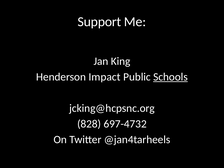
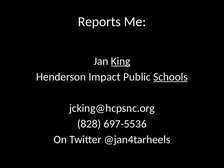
Support: Support -> Reports (99, 22)
King underline: none -> present (121, 61)
697-4732: 697-4732 -> 697-5536 (125, 124)
